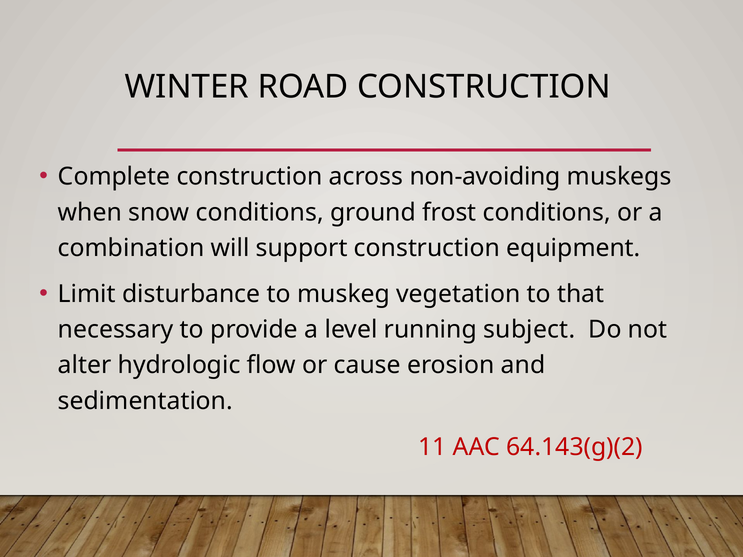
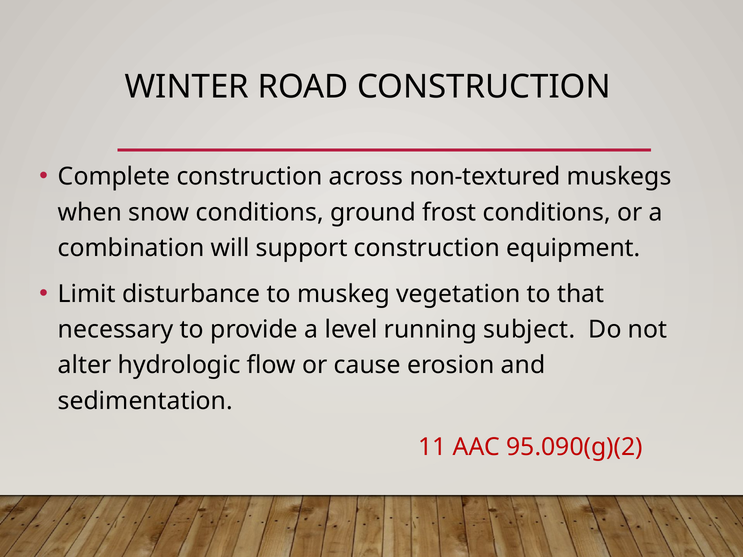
non-avoiding: non-avoiding -> non-textured (485, 177)
64.143(g)(2: 64.143(g)(2 -> 95.090(g)(2 (575, 447)
